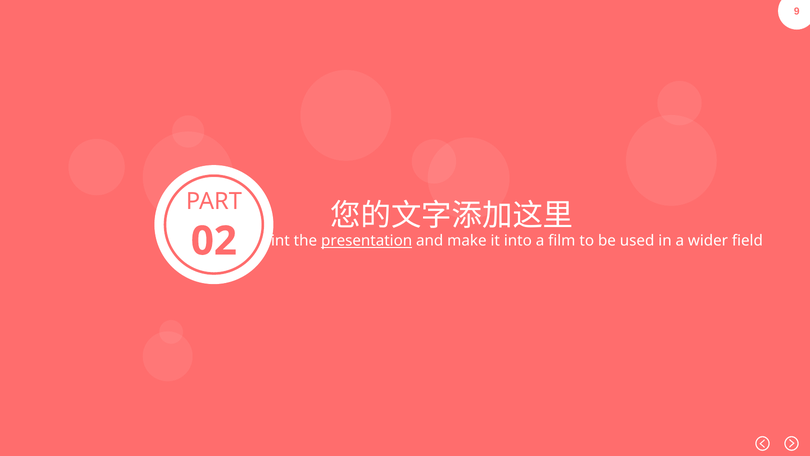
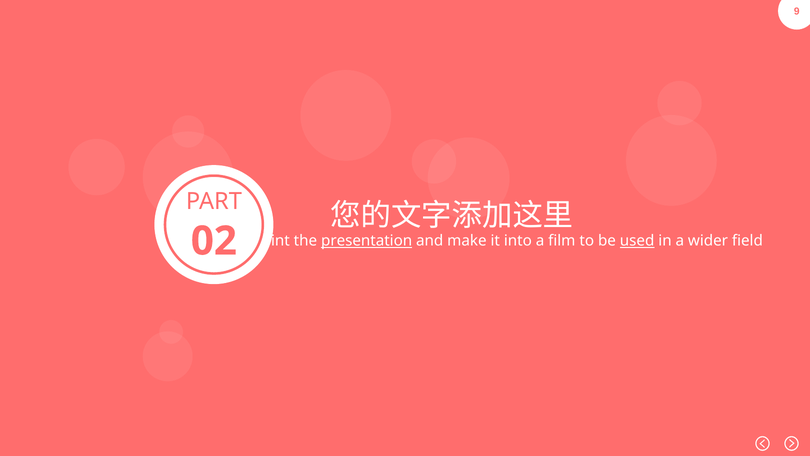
used underline: none -> present (637, 241)
